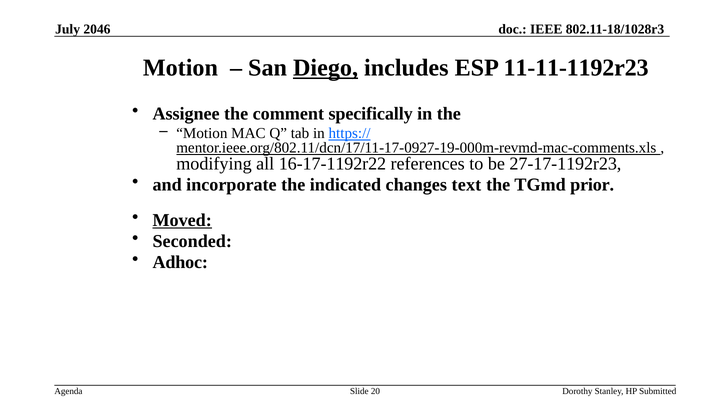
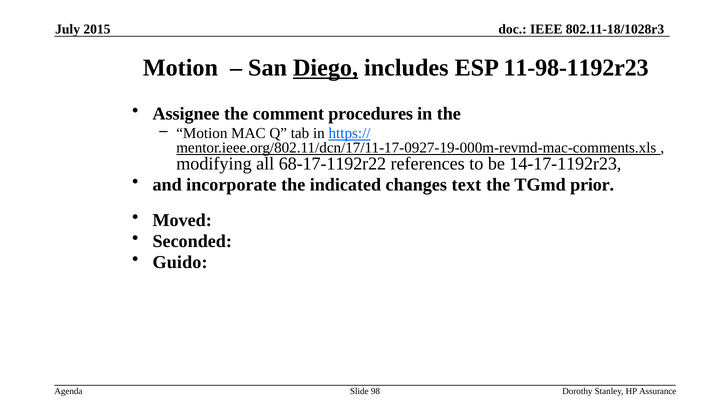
2046: 2046 -> 2015 (97, 29)
11-11-1192r23: 11-11-1192r23 -> 11-98-1192r23 (576, 68)
specifically: specifically -> procedures (371, 113)
16-17-1192r22: 16-17-1192r22 -> 68-17-1192r22 (332, 163)
27-17-1192r23: 27-17-1192r23 -> 14-17-1192r23 (565, 163)
Moved underline: present -> none (182, 220)
Adhoc: Adhoc -> Guido (180, 262)
20: 20 -> 98 (375, 391)
Submitted: Submitted -> Assurance (658, 391)
